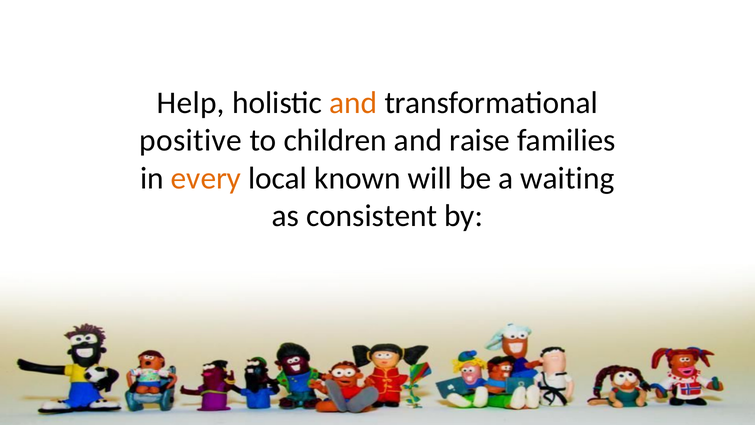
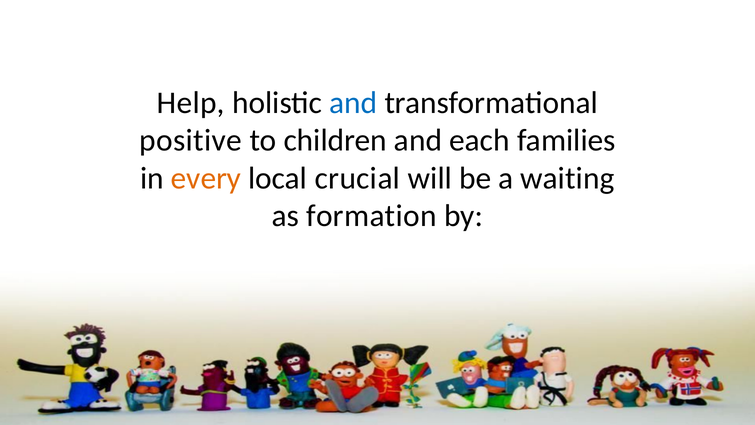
and colour: orange -> blue (353, 103)
raise: raise -> each (479, 140)
known: known -> crucial (357, 178)
consistent: consistent -> formation (371, 216)
